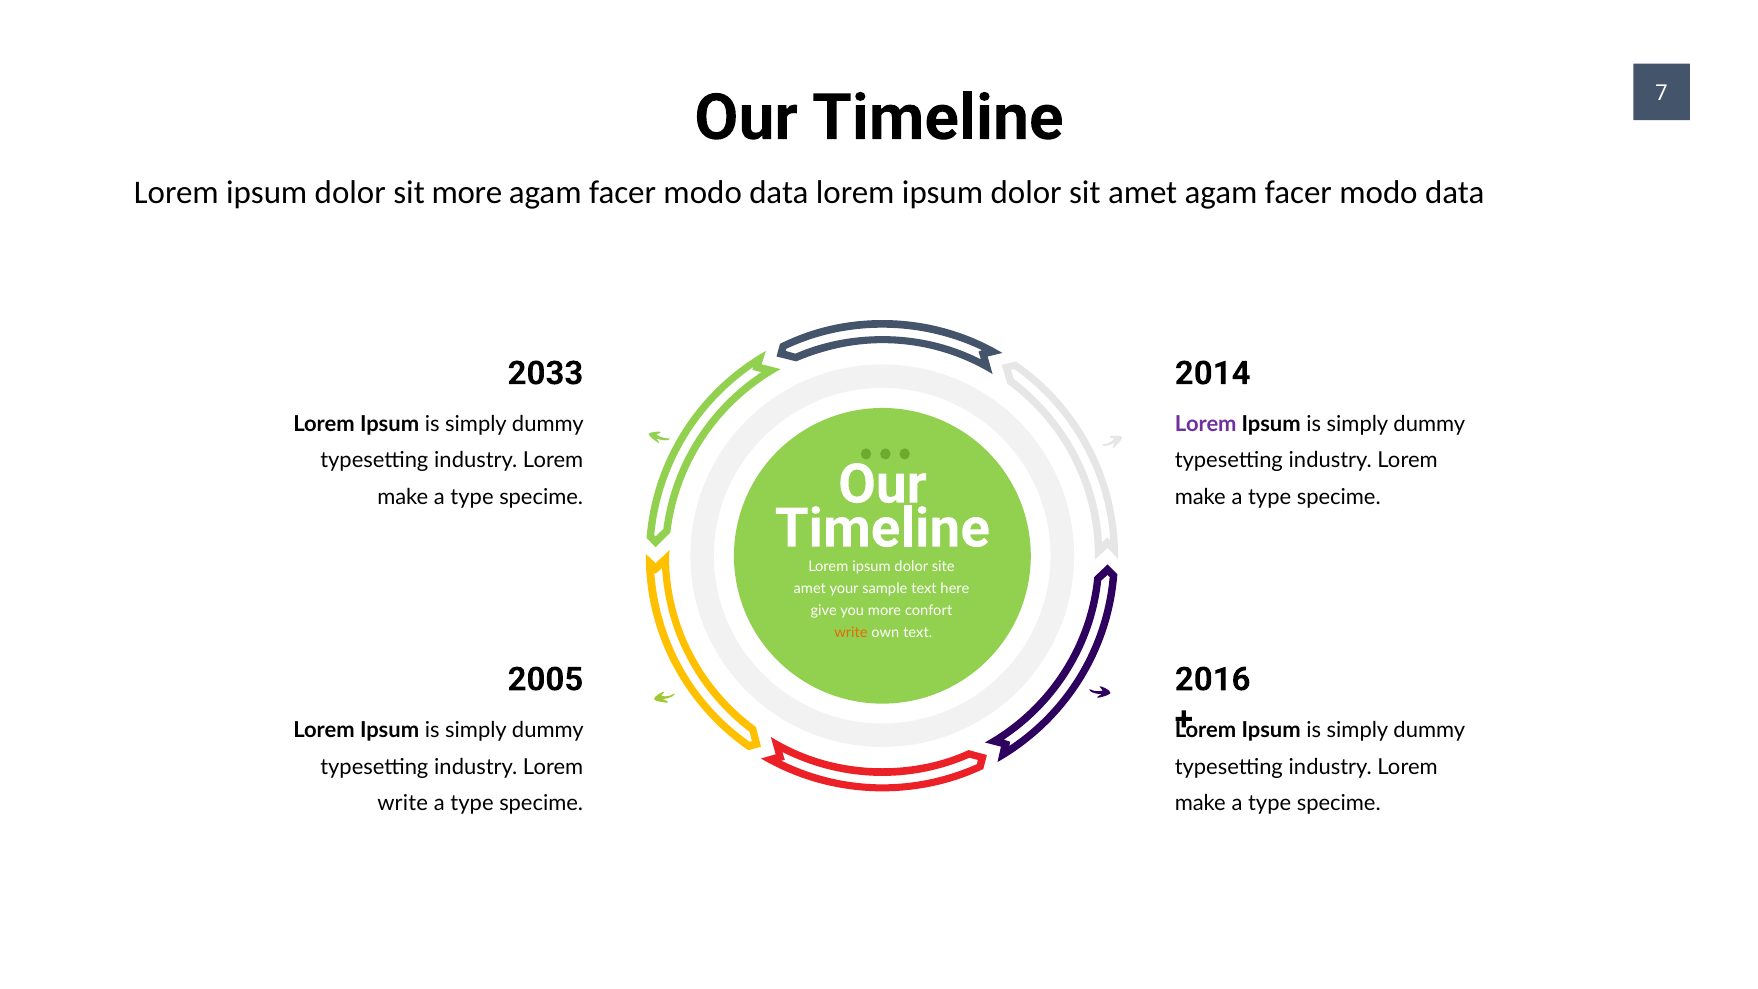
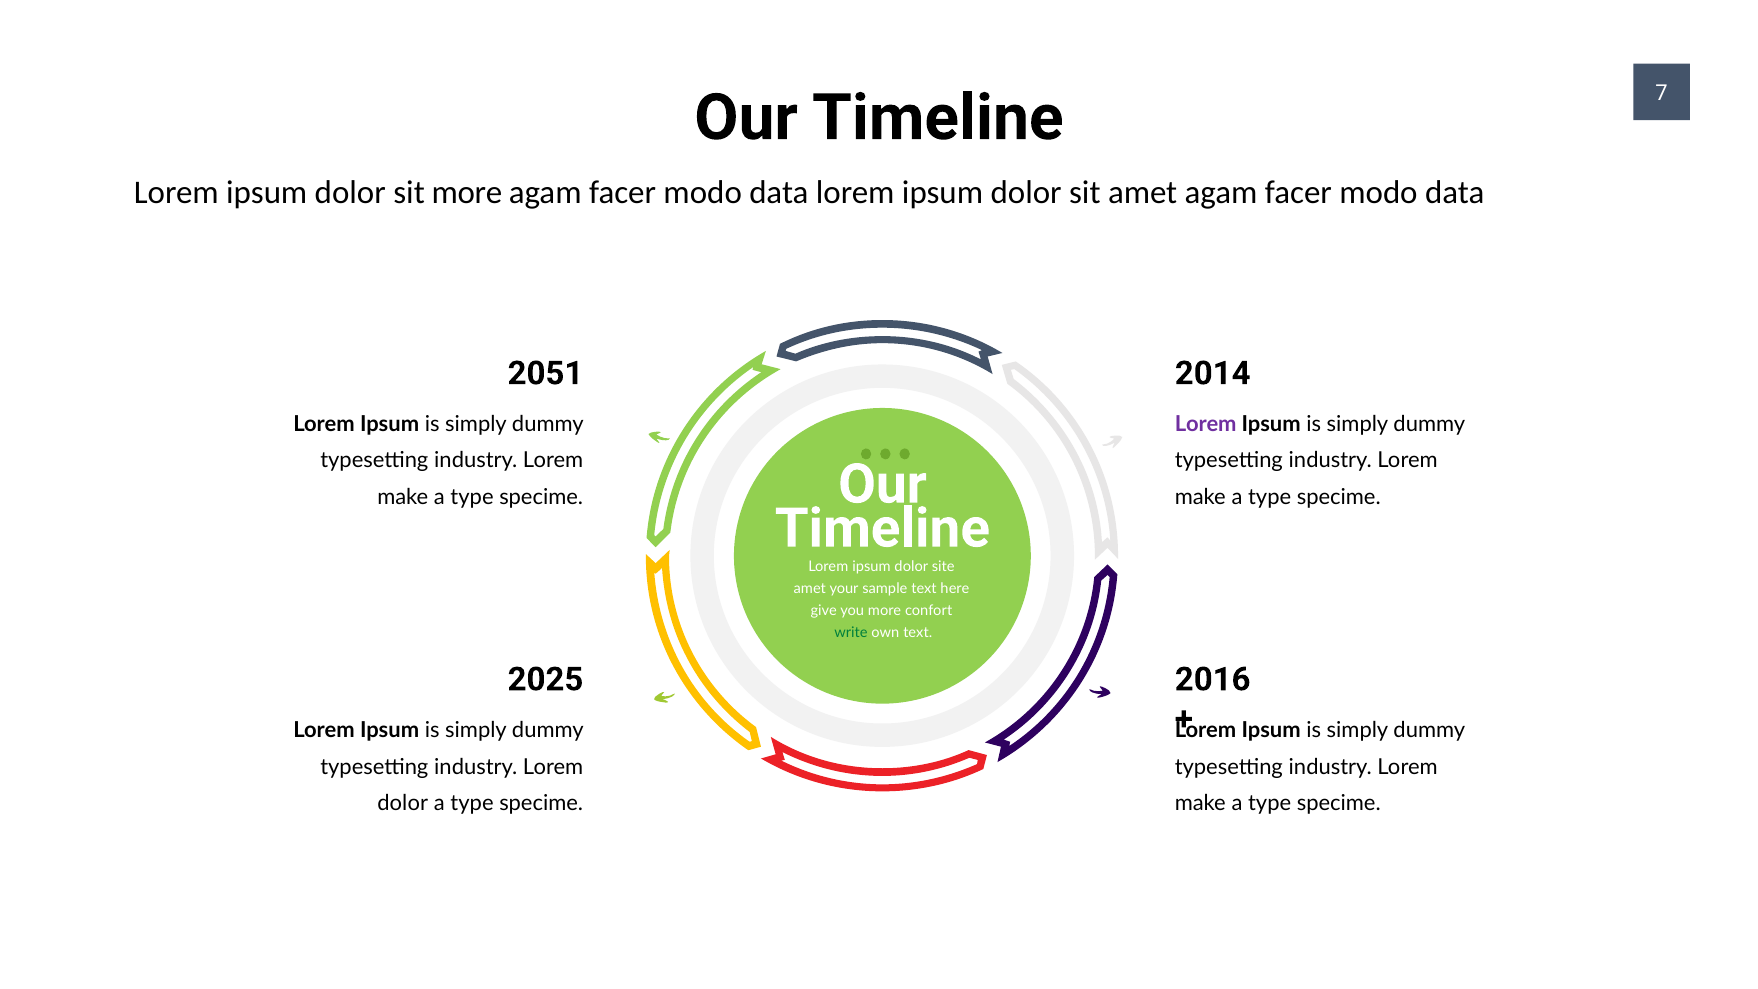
2033: 2033 -> 2051 (545, 373)
write colour: orange -> green (851, 633)
2005: 2005 -> 2025 (545, 679)
write: write -> dolor (403, 803)
